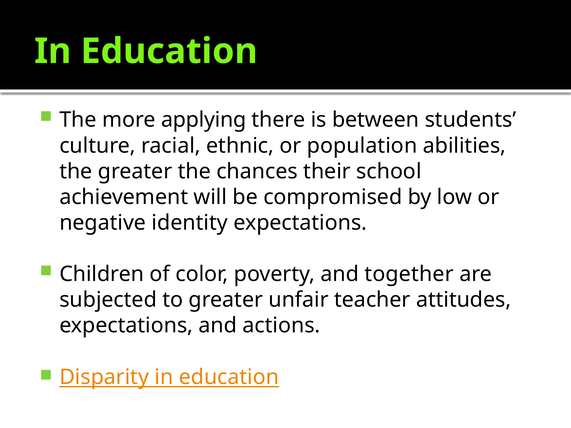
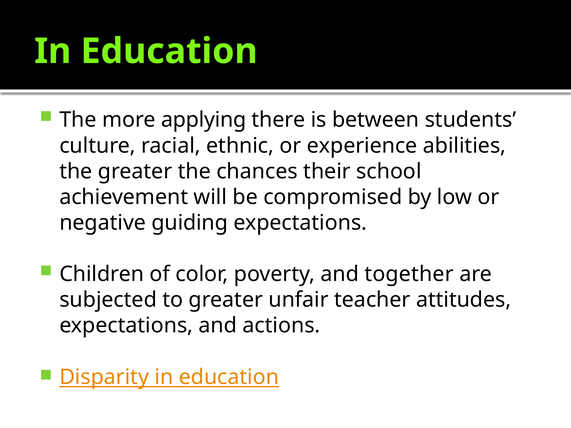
population: population -> experience (362, 146)
identity: identity -> guiding (190, 223)
